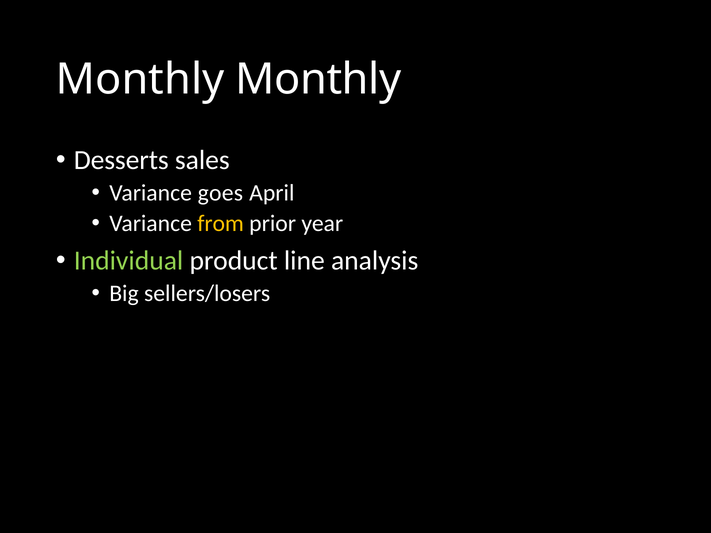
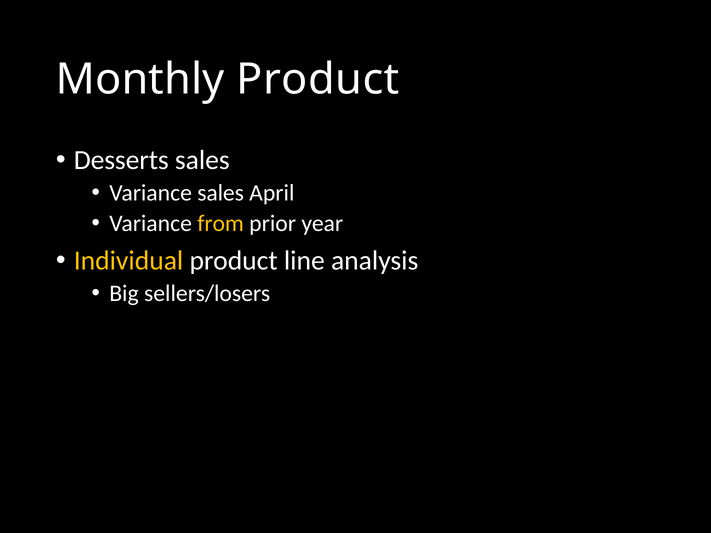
Monthly Monthly: Monthly -> Product (318, 80)
Variance goes: goes -> sales (221, 193)
Individual colour: light green -> yellow (129, 261)
